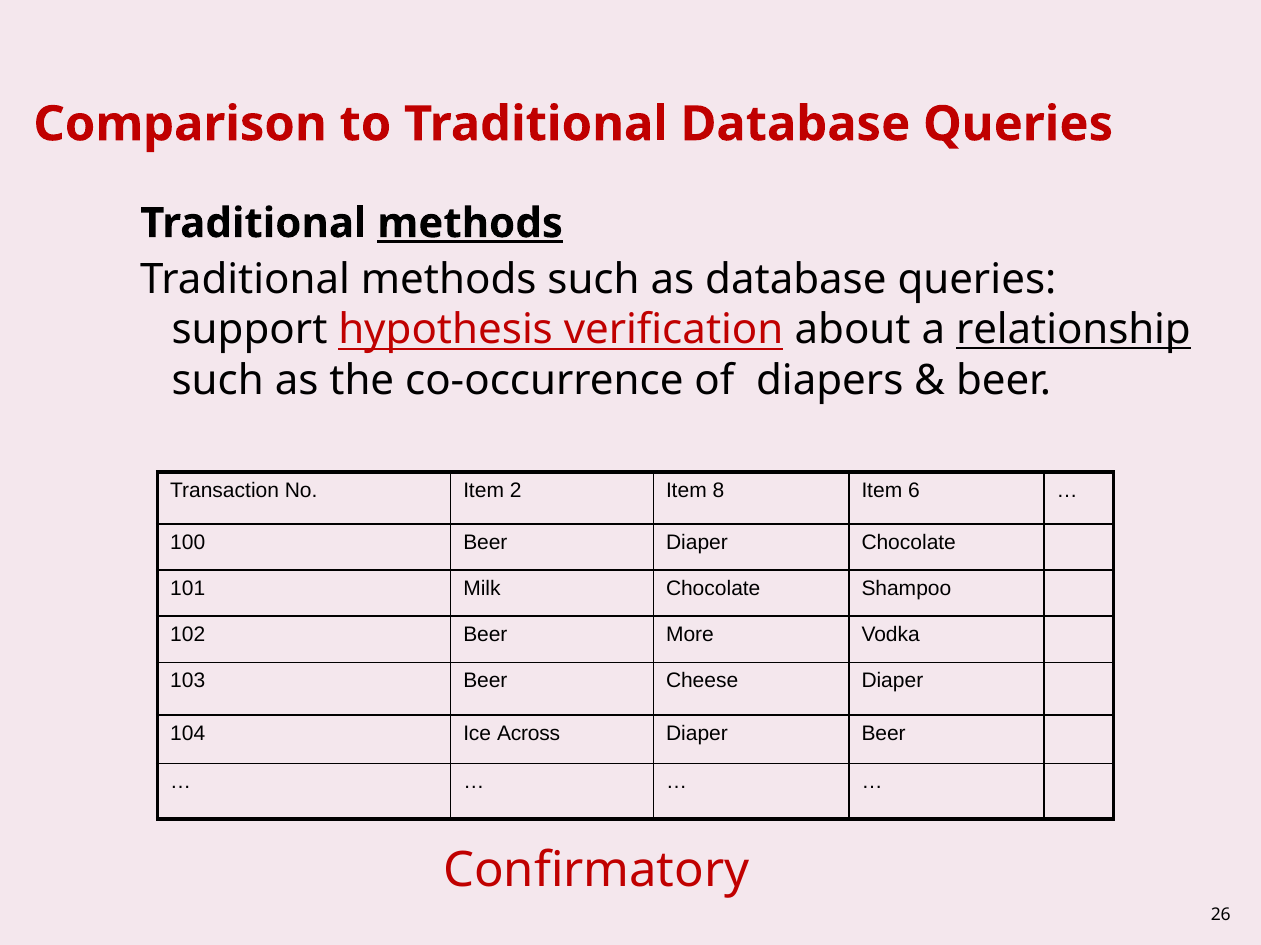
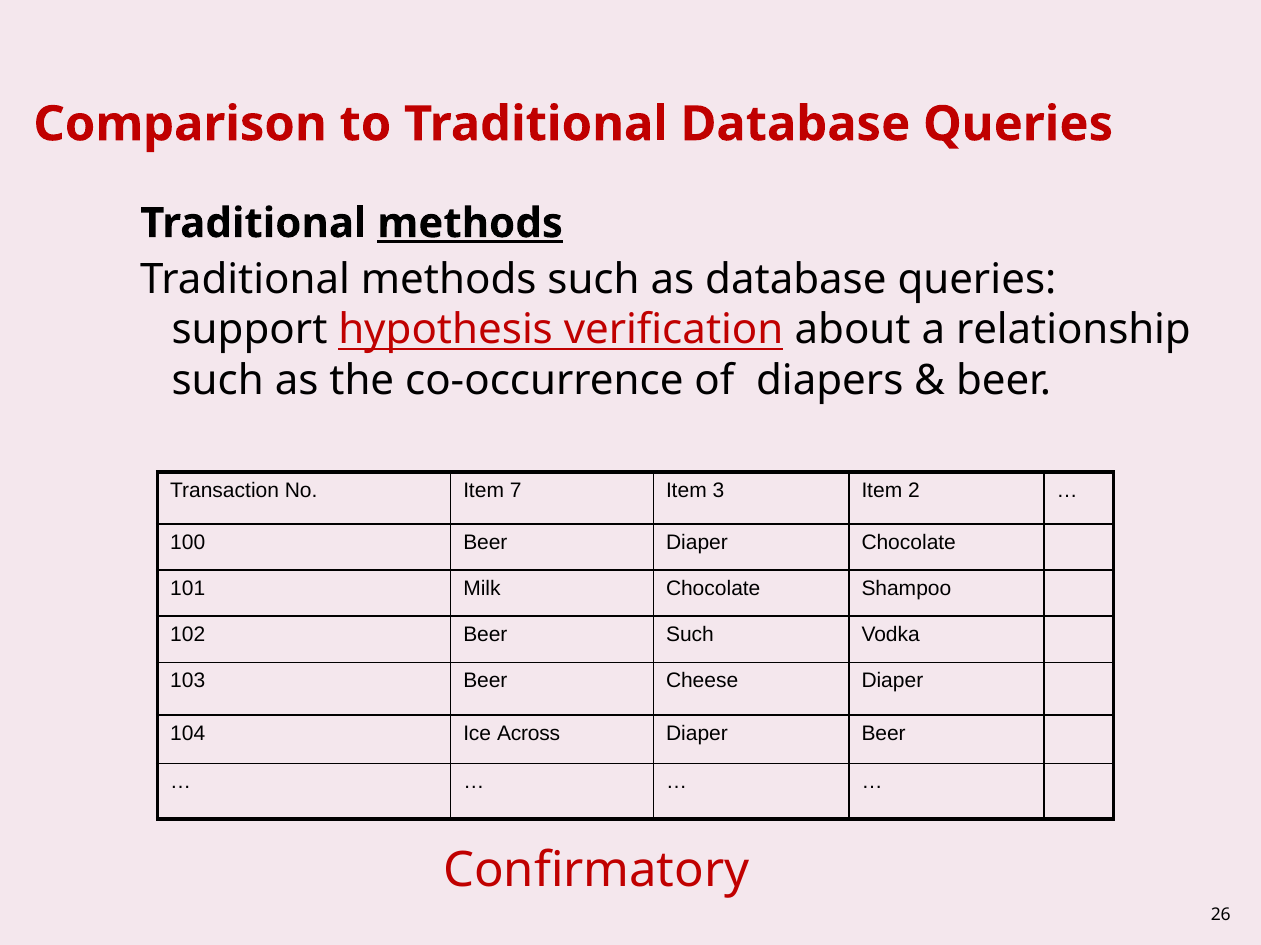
relationship underline: present -> none (1073, 330)
2: 2 -> 7 (516, 491)
8: 8 -> 3 (718, 491)
6: 6 -> 2 (914, 491)
Beer More: More -> Such (690, 635)
